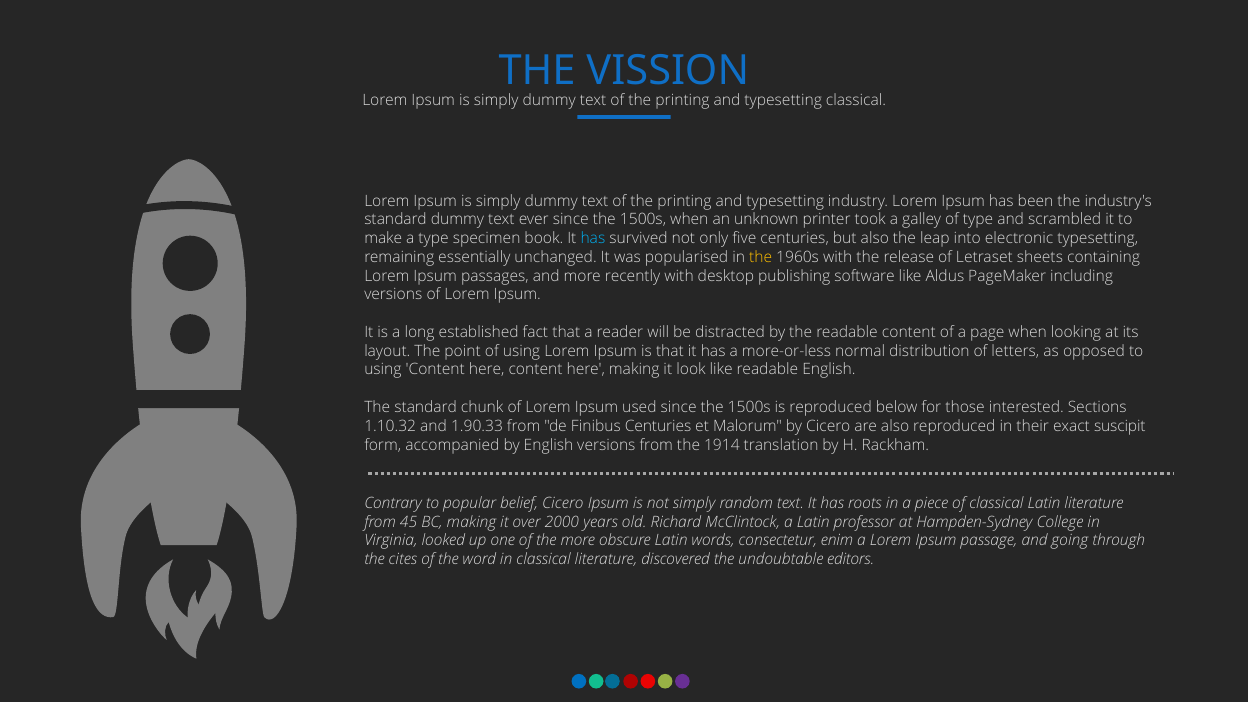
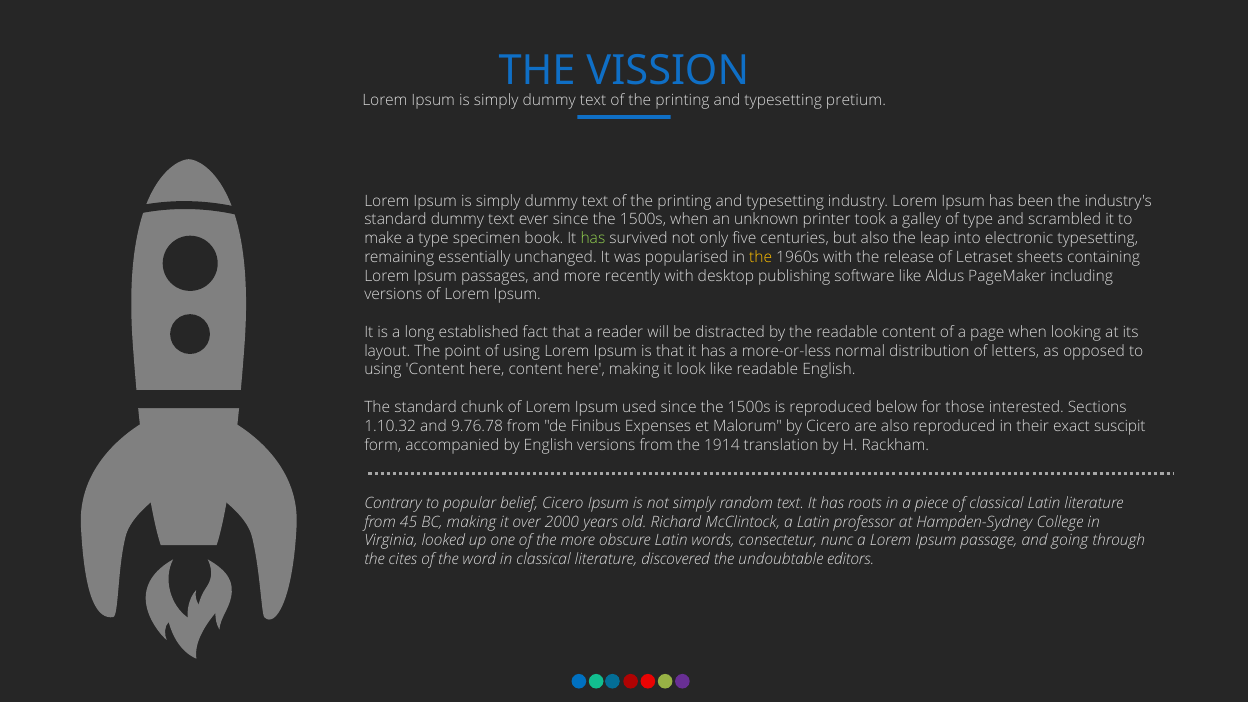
typesetting classical: classical -> pretium (856, 100)
has colour: light blue -> light green (593, 238)
1.90.33: 1.90.33 -> 9.76.78 (477, 426)
Finibus Centuries: Centuries -> Expenses (658, 426)
enim: enim -> nunc (837, 541)
